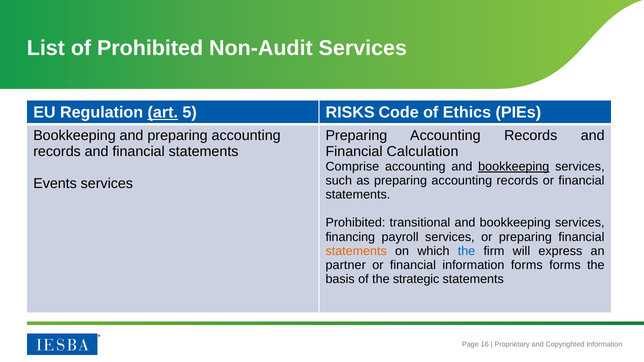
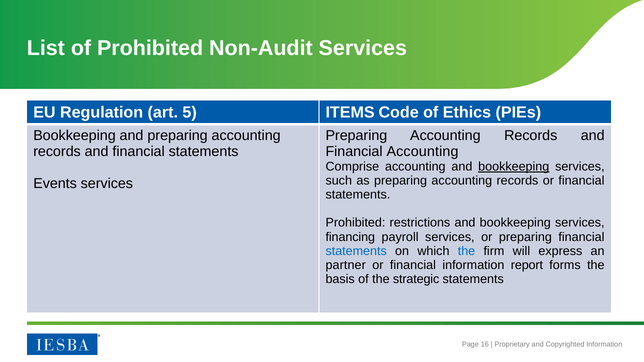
art underline: present -> none (163, 112)
RISKS: RISKS -> ITEMS (350, 112)
Financial Calculation: Calculation -> Accounting (423, 152)
transitional: transitional -> restrictions (420, 223)
statements colour: orange -> blue (356, 251)
information forms: forms -> report (527, 265)
